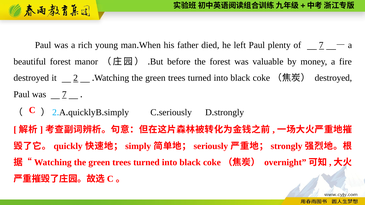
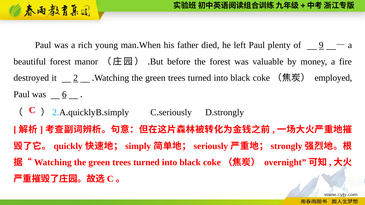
of 7: 7 -> 9 (321, 45)
destroyed: destroyed -> employed (333, 78)
was 7: 7 -> 6 (64, 94)
